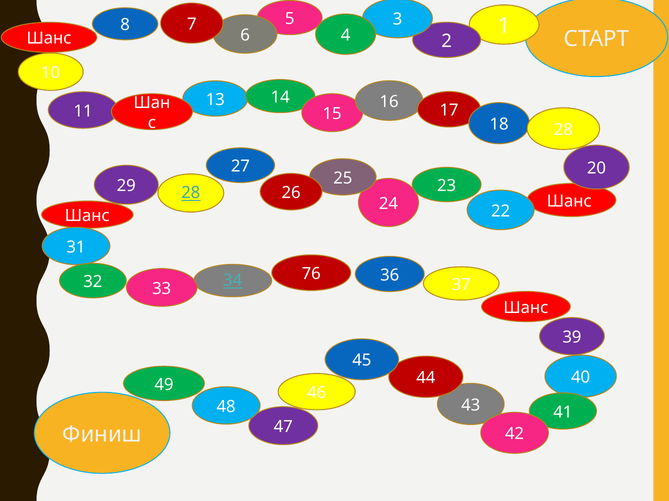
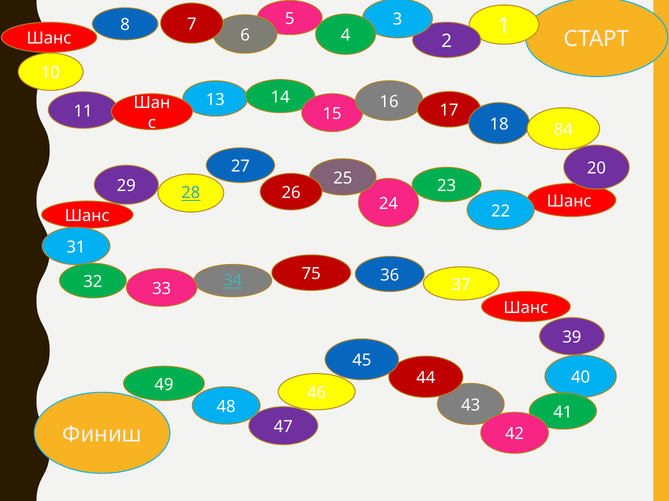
18 28: 28 -> 84 (563, 130)
76: 76 -> 75 (311, 274)
